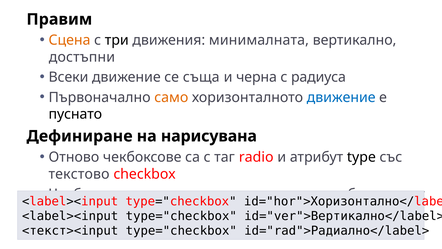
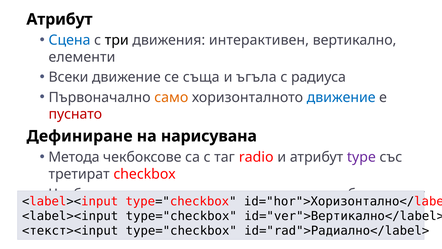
Правим: Правим -> Атрибут (59, 19)
Сцена colour: orange -> blue (70, 40)
минималната: минималната -> интерактивен (259, 40)
достъпни: достъпни -> елементи (82, 57)
черна: черна -> ъгъла (256, 77)
пуснато colour: black -> red (75, 114)
Отново: Отново -> Метода (74, 157)
type colour: black -> purple (361, 157)
текстово: текстово -> третират (79, 174)
